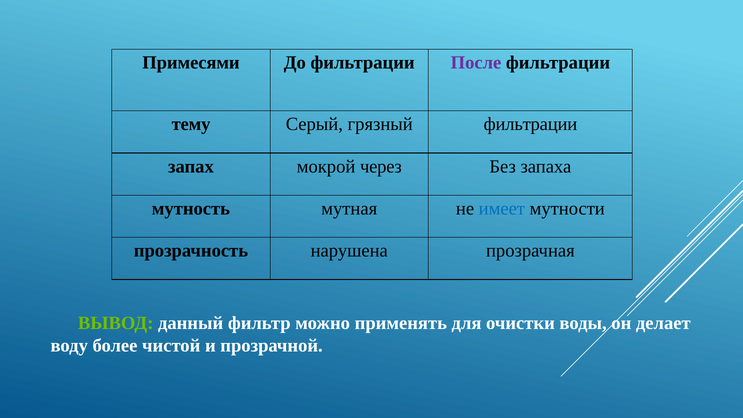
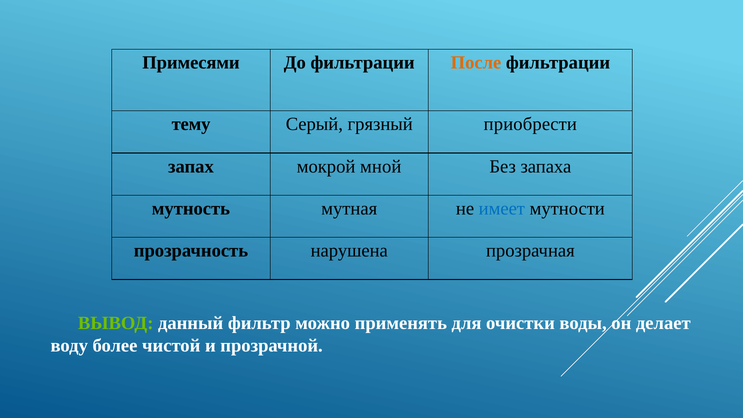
После colour: purple -> orange (476, 63)
грязный фильтрации: фильтрации -> приобрести (530, 124)
через: через -> мной (381, 166)
